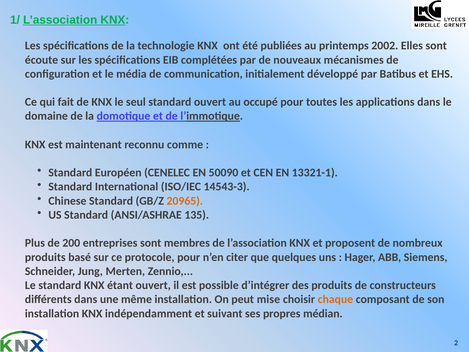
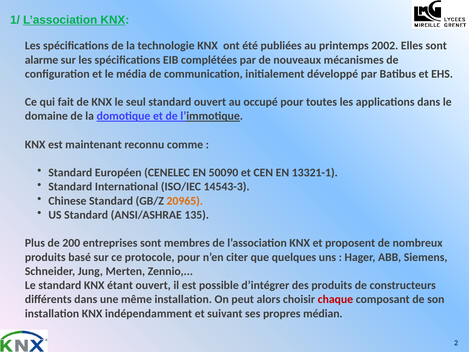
écoute: écoute -> alarme (42, 60)
mise: mise -> alors (268, 299)
chaque colour: orange -> red (335, 299)
